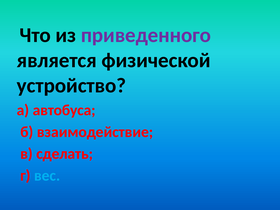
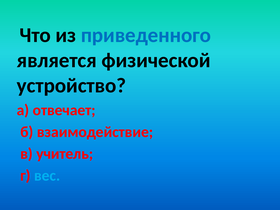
приведенного colour: purple -> blue (146, 35)
автобуса: автобуса -> отвечает (64, 110)
сделать: сделать -> учитель (65, 154)
